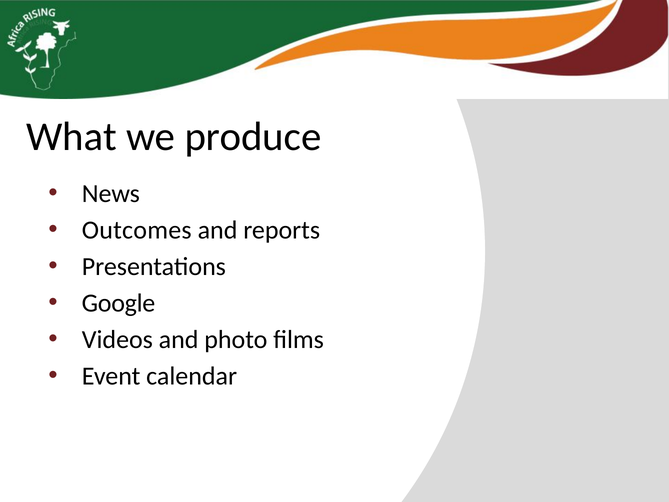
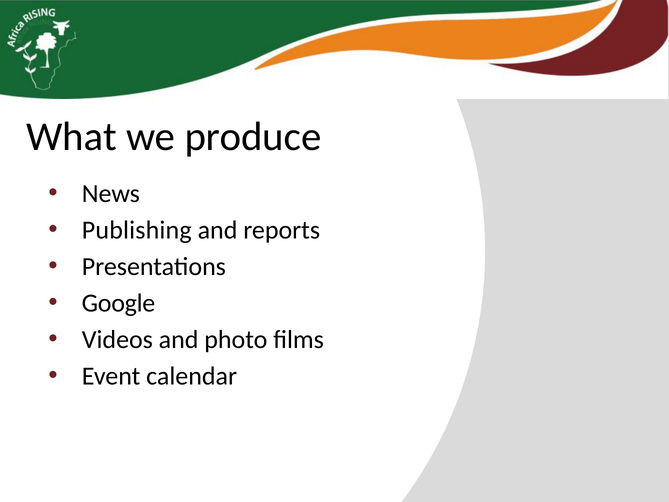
Outcomes: Outcomes -> Publishing (137, 230)
